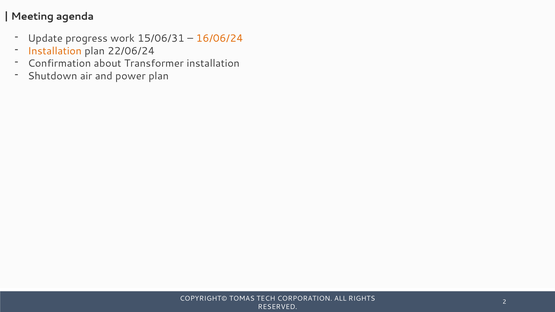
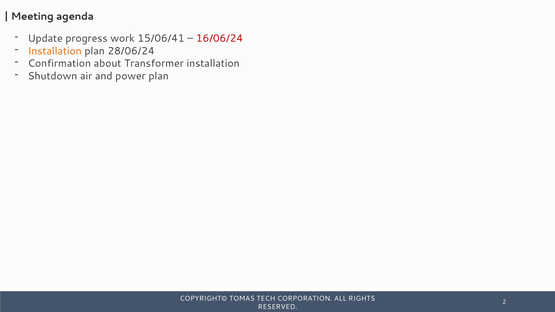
15/06/31: 15/06/31 -> 15/06/41 (161, 39)
16/06/24 colour: orange -> red (220, 39)
22/06/24: 22/06/24 -> 28/06/24 (131, 51)
